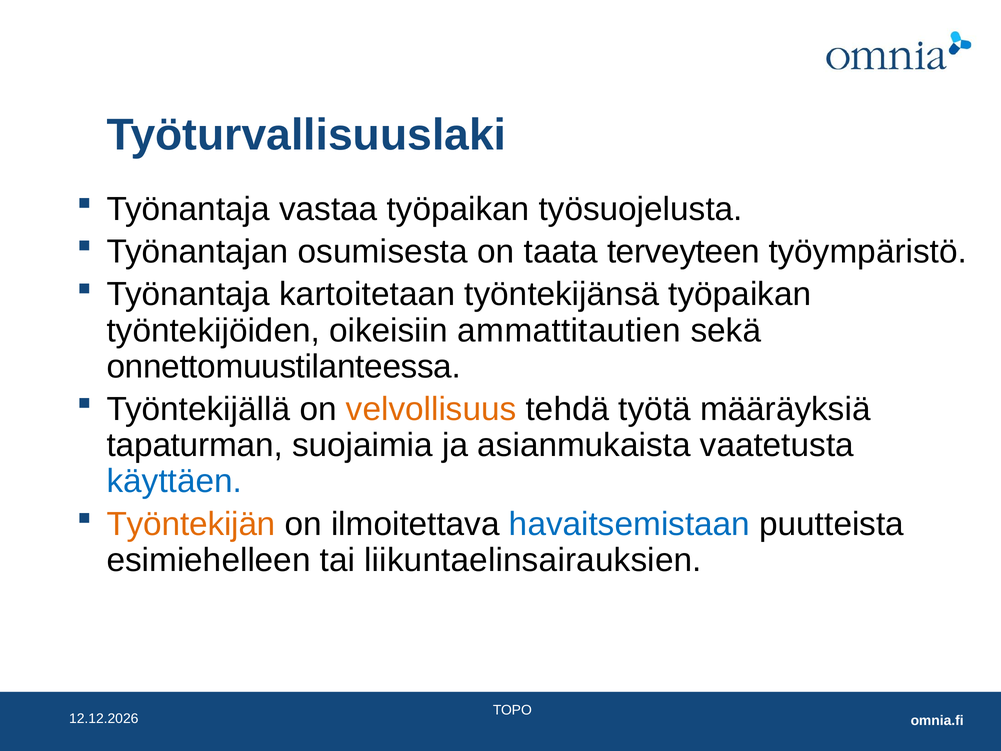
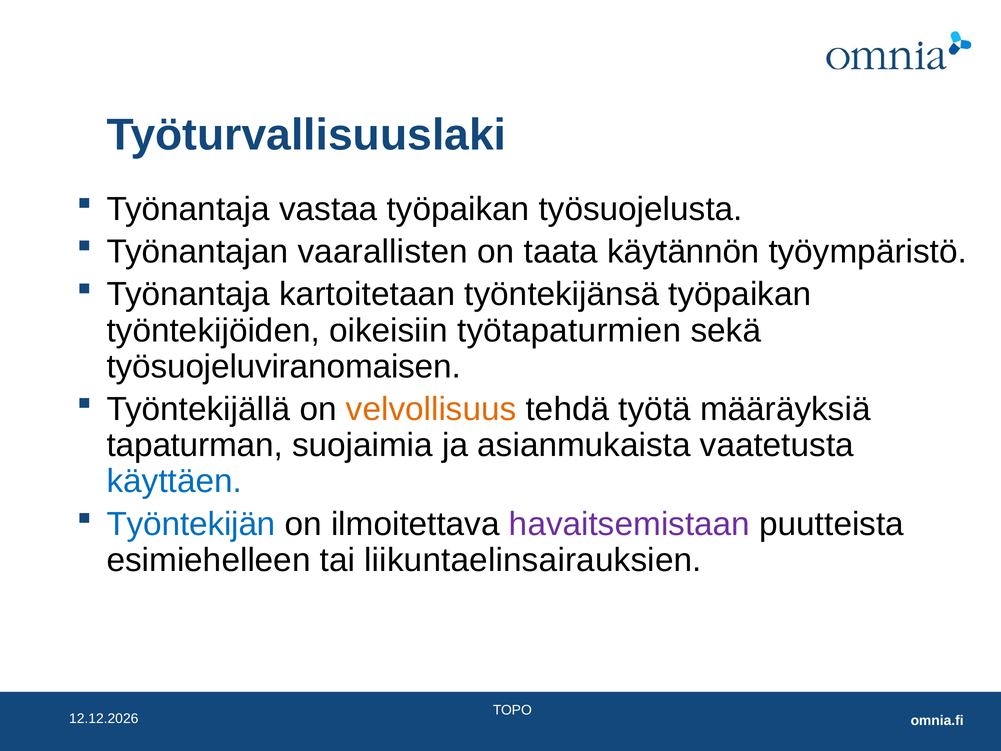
osumisesta: osumisesta -> vaarallisten (383, 252)
terveyteen: terveyteen -> käytännön (683, 252)
ammattitautien: ammattitautien -> työtapaturmien (569, 330)
onnettomuustilanteessa: onnettomuustilanteessa -> työsuojeluviranomaisen (284, 366)
Työntekijän colour: orange -> blue (191, 524)
havaitsemistaan colour: blue -> purple (630, 524)
